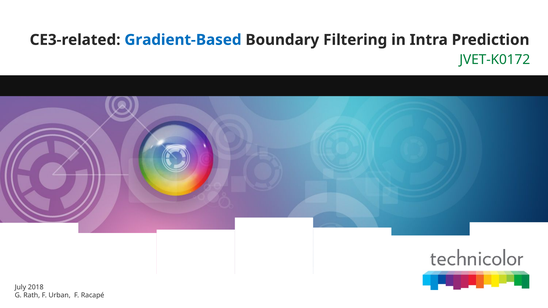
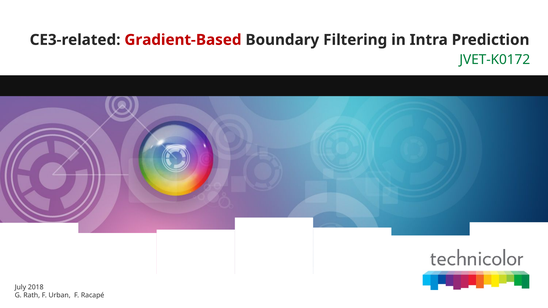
Gradient-Based colour: blue -> red (183, 40)
